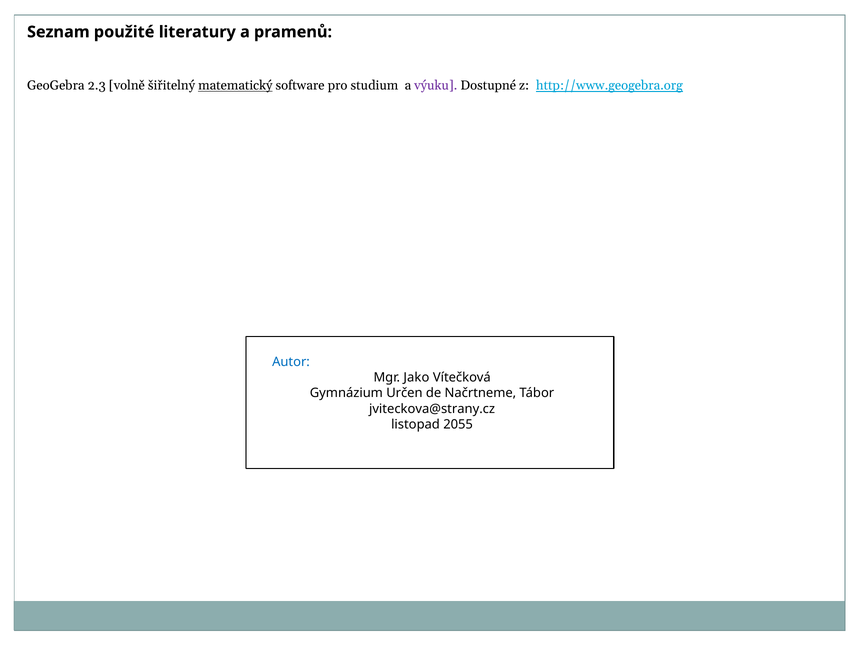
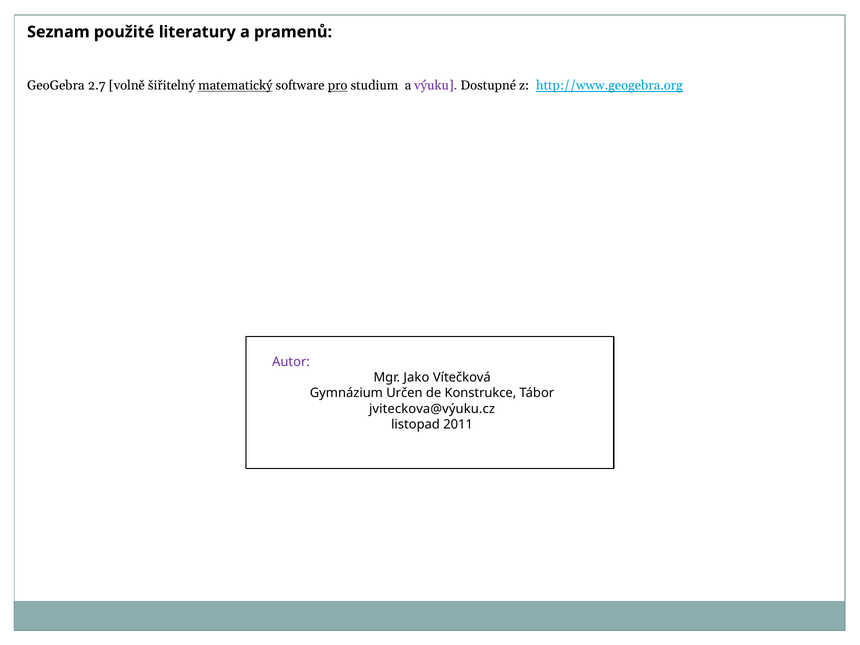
2.3: 2.3 -> 2.7 (97, 86)
pro underline: none -> present (338, 86)
Autor colour: blue -> purple (291, 362)
Načrtneme: Načrtneme -> Konstrukce (480, 393)
jviteckova@strany.cz: jviteckova@strany.cz -> jviteckova@výuku.cz (432, 409)
2055: 2055 -> 2011 (458, 424)
